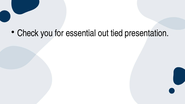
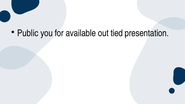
Check: Check -> Public (28, 33)
essential: essential -> available (81, 33)
